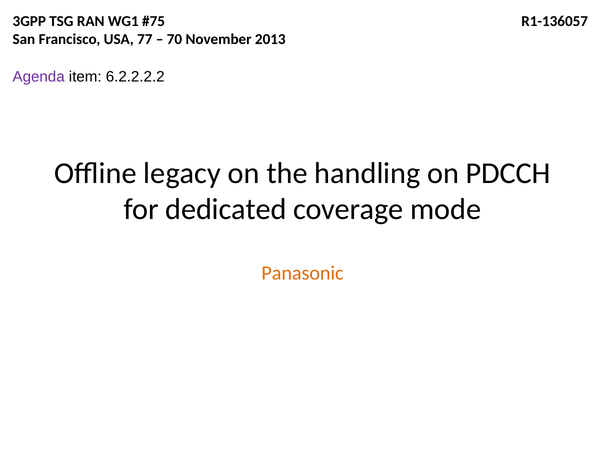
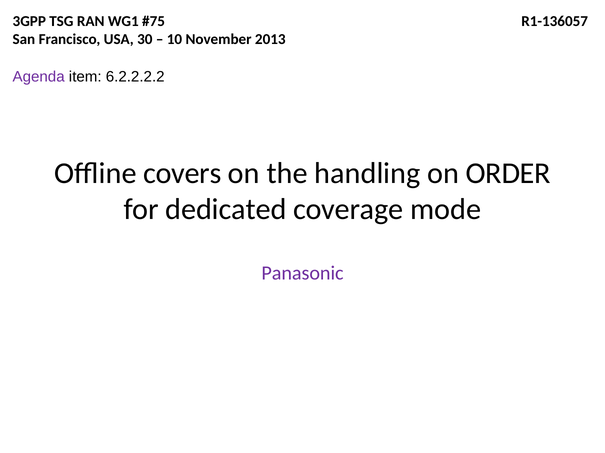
77: 77 -> 30 (145, 39)
70: 70 -> 10 (174, 39)
legacy: legacy -> covers (182, 174)
PDCCH: PDCCH -> ORDER (508, 174)
Panasonic colour: orange -> purple (303, 274)
